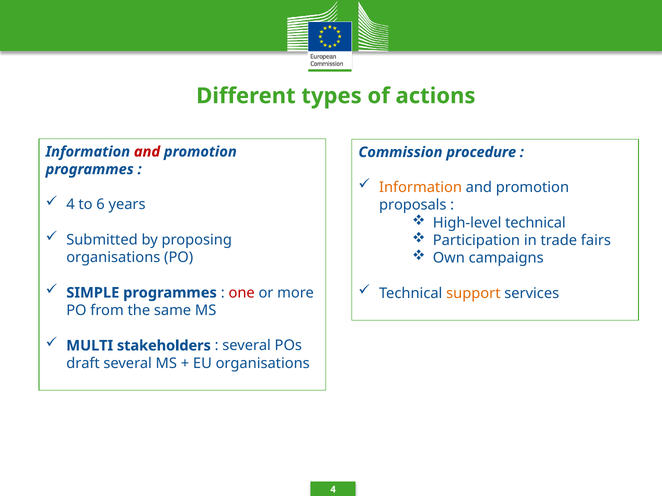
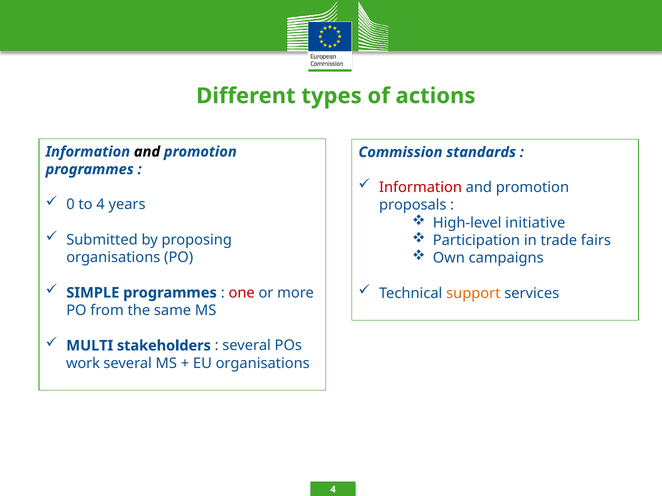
and colour: red -> black (147, 152)
procedure: procedure -> standards (481, 152)
Information colour: orange -> red (421, 188)
4: 4 -> 0 (70, 205)
to 6: 6 -> 4 (101, 205)
High-level technical: technical -> initiative (535, 223)
draft: draft -> work (83, 364)
